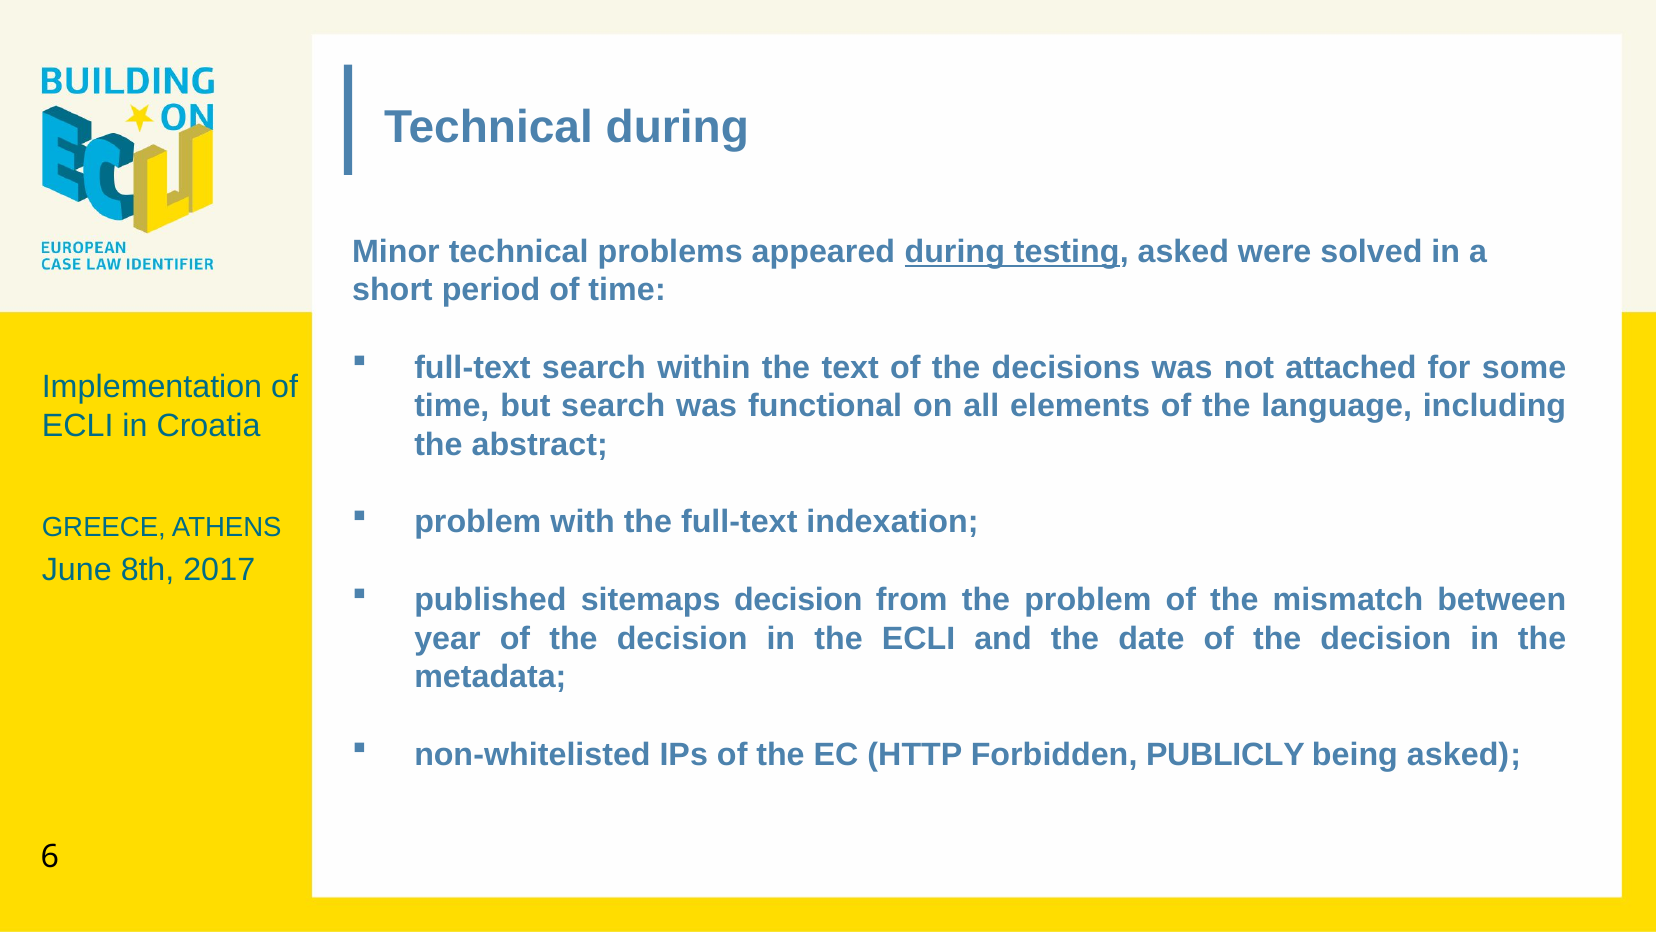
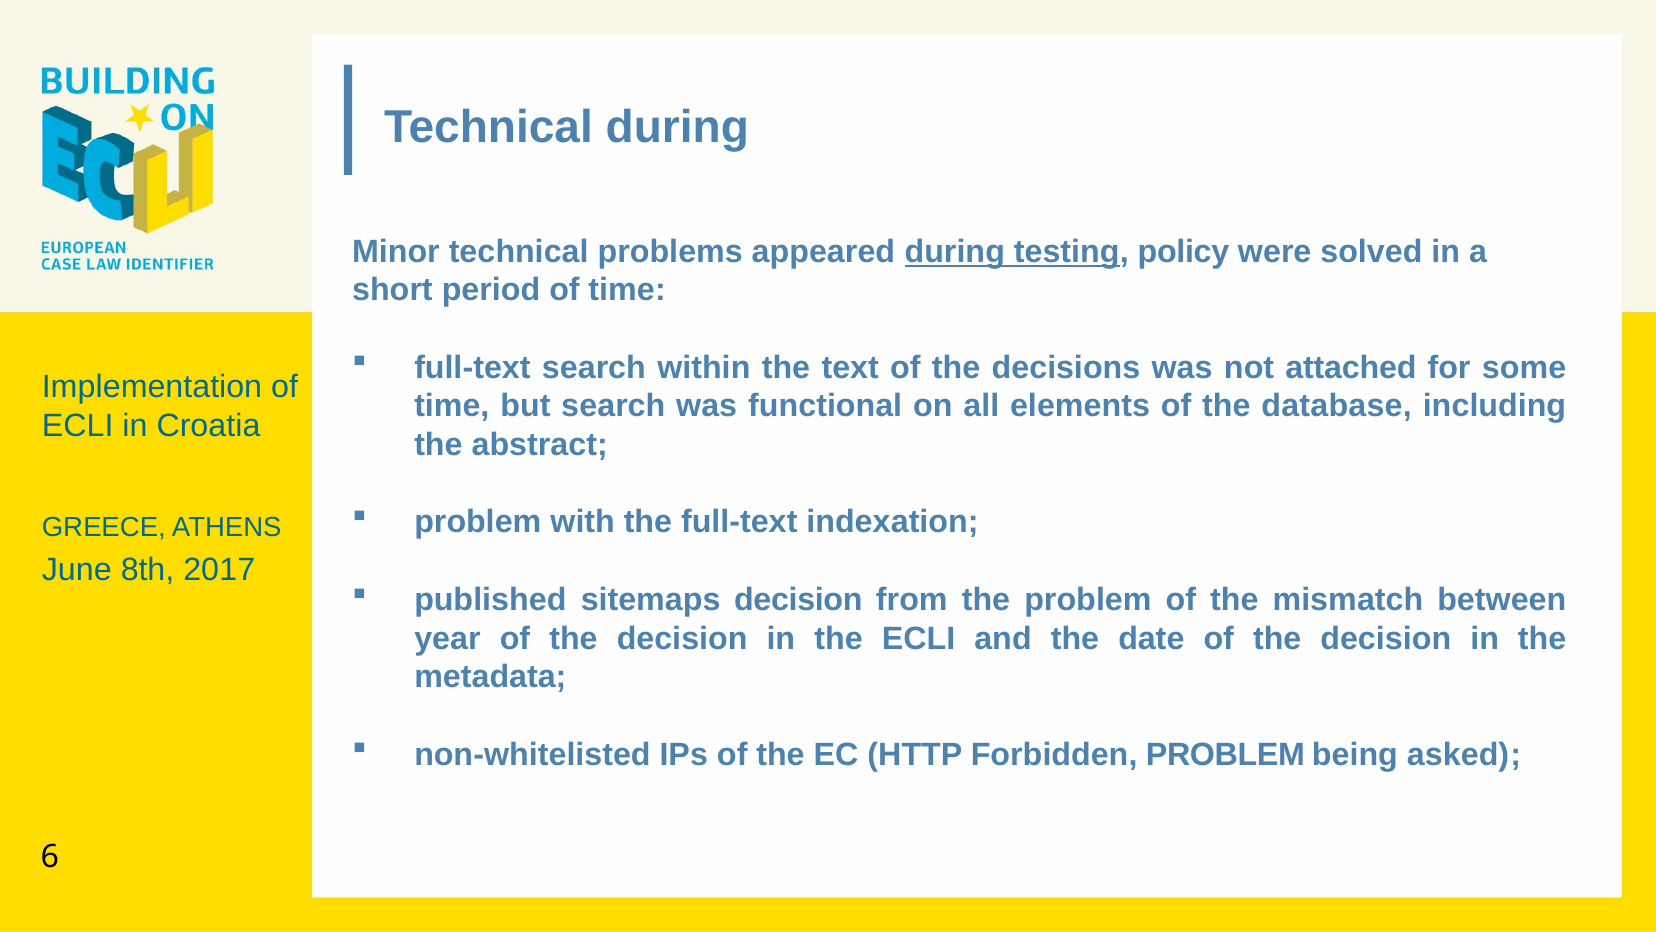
testing asked: asked -> policy (1183, 251)
language: language -> database (1337, 406)
Forbidden PUBLICLY: PUBLICLY -> PROBLEM (1225, 754)
